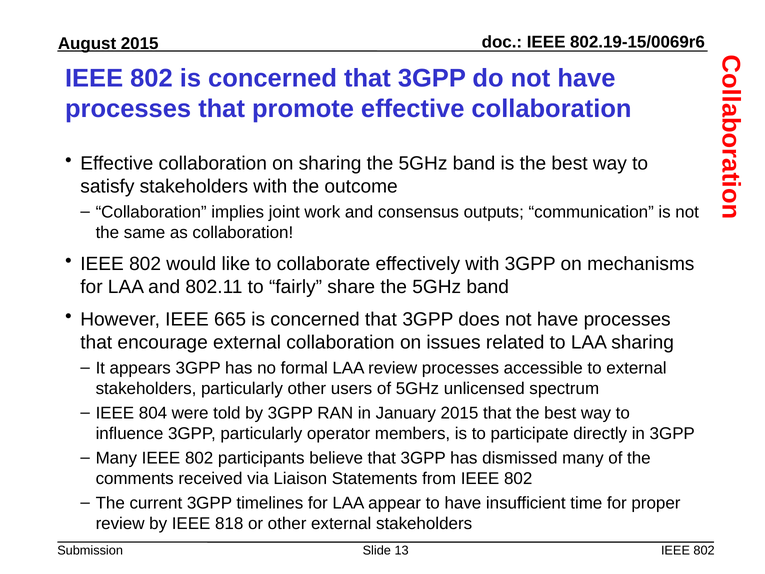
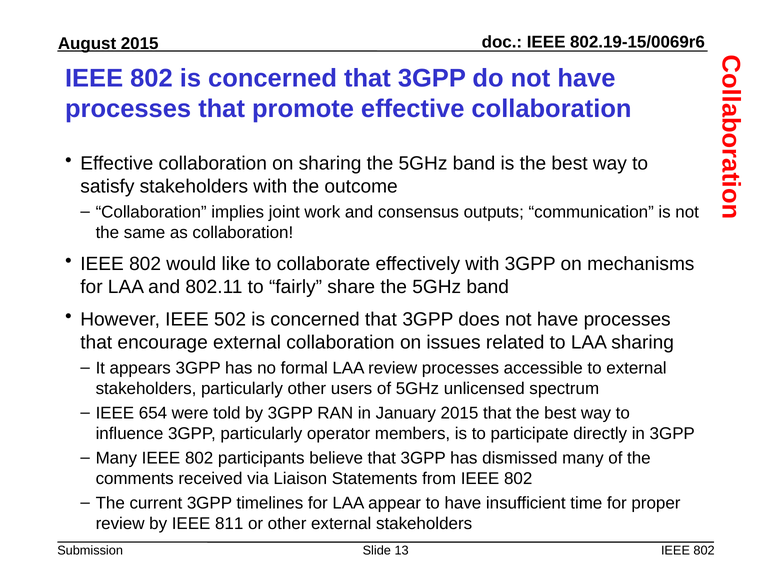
665: 665 -> 502 (230, 319)
804: 804 -> 654 (153, 413)
818: 818 -> 811 (229, 523)
